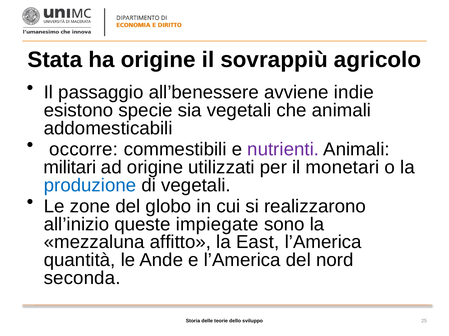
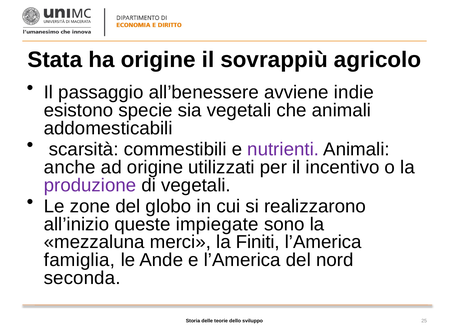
occorre: occorre -> scarsità (84, 150)
militari: militari -> anche (70, 168)
monetari: monetari -> incentivo (343, 168)
produzione colour: blue -> purple (90, 186)
affitto: affitto -> merci (180, 243)
East: East -> Finiti (258, 243)
quantità: quantità -> famiglia (80, 261)
